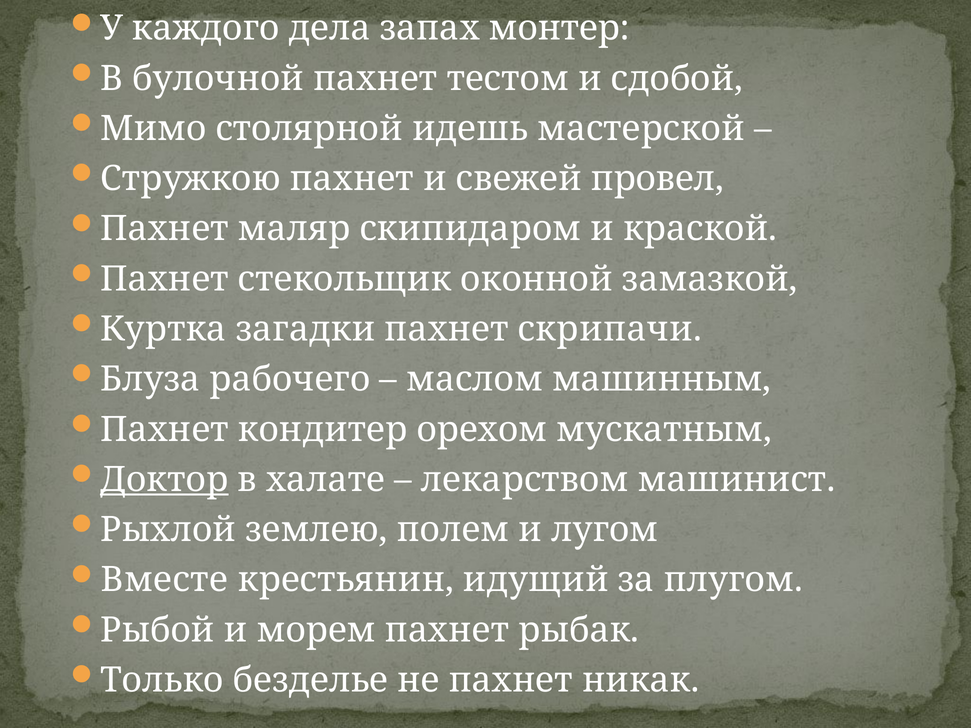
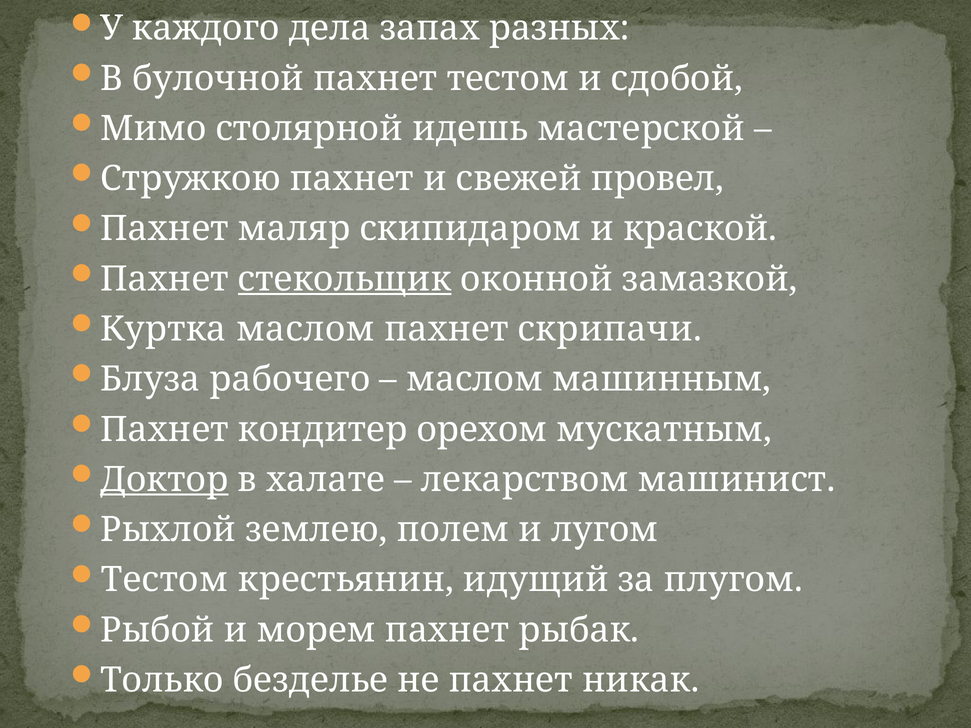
монтер: монтер -> разных (559, 28)
стекольщик underline: none -> present (345, 279)
Куртка загадки: загадки -> маслом (305, 329)
Вместе: Вместе -> Тестом (164, 580)
